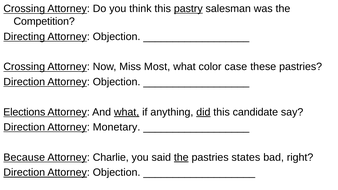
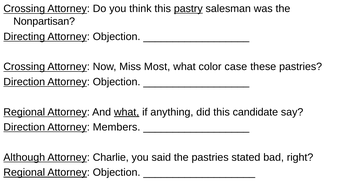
Competition: Competition -> Nonpartisan (44, 21)
Elections: Elections -> Regional (24, 112)
did underline: present -> none (203, 112)
Monetary: Monetary -> Members (117, 127)
Because: Because -> Although (24, 158)
the underline: present -> none (181, 158)
states: states -> stated (246, 158)
Direction: Direction -> Regional (24, 173)
